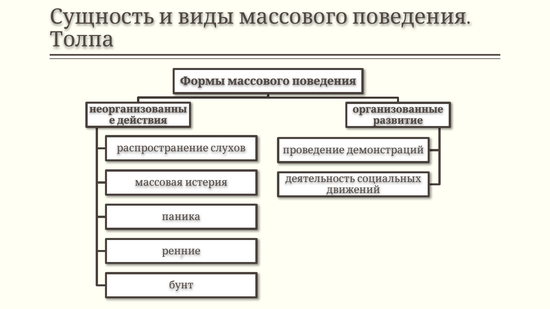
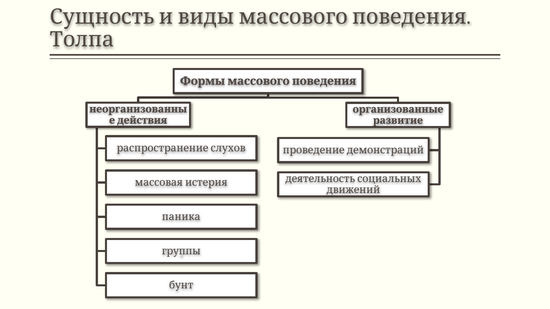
ренние: ренние -> группы (181, 251)
